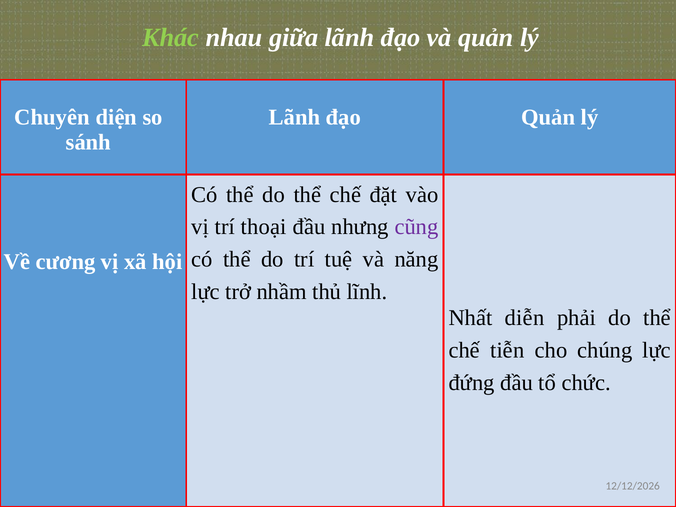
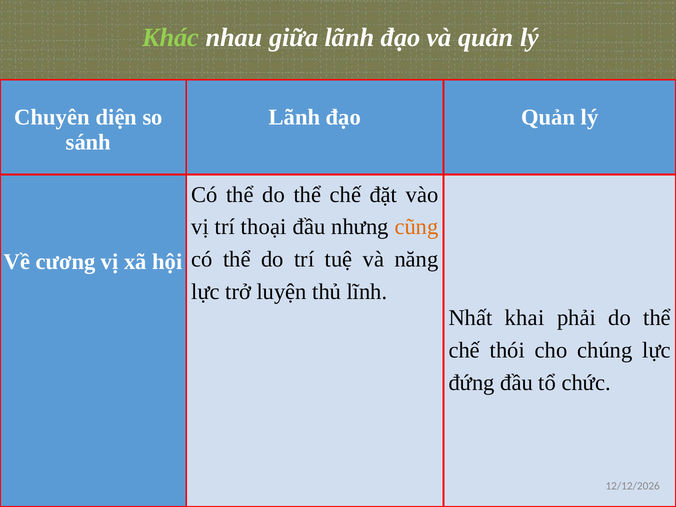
cũng colour: purple -> orange (417, 227)
nhầm: nhầm -> luyện (282, 292)
diễn: diễn -> khai (525, 318)
tiễn: tiễn -> thói (507, 350)
